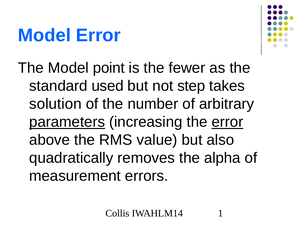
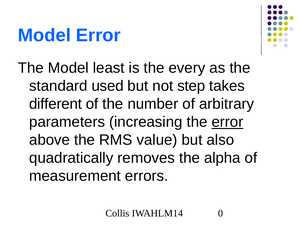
point: point -> least (109, 68)
fewer: fewer -> every (187, 68)
solution: solution -> different (56, 104)
parameters underline: present -> none (67, 122)
1: 1 -> 0 (220, 213)
